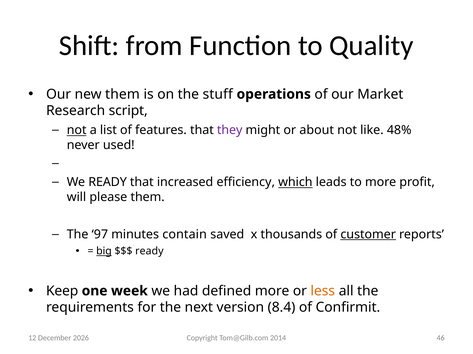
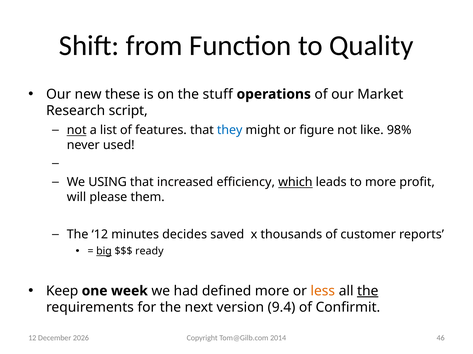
new them: them -> these (123, 94)
they colour: purple -> blue (230, 130)
about: about -> figure (317, 130)
48%: 48% -> 98% (399, 130)
We READY: READY -> USING (108, 183)
The 97: 97 -> 12 (100, 235)
contain: contain -> decides (185, 235)
customer underline: present -> none (368, 235)
the underline: none -> present (368, 291)
8.4: 8.4 -> 9.4 (281, 308)
